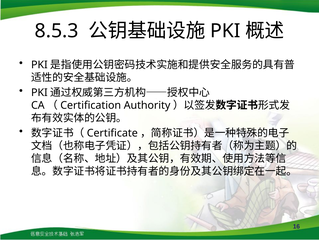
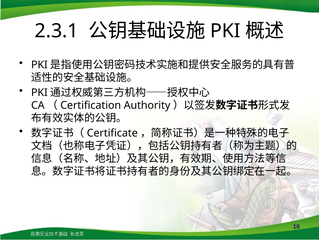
8.5.3: 8.5.3 -> 2.3.1 (57, 31)
